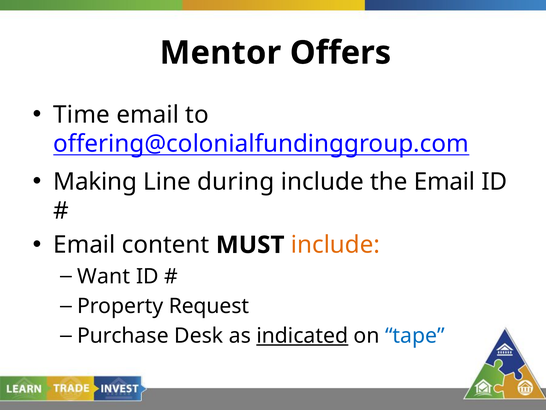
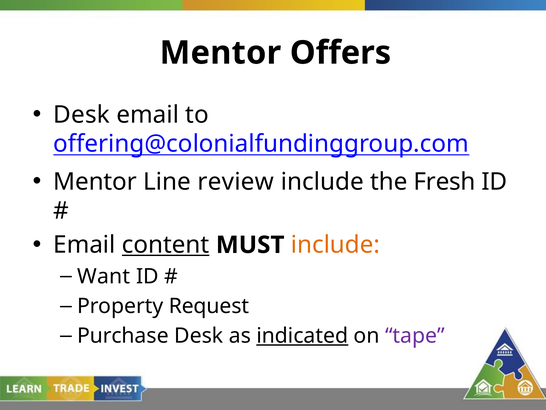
Time: Time -> Desk (82, 115)
Making: Making -> Mentor (95, 182)
during: during -> review (236, 182)
the Email: Email -> Fresh (445, 182)
content underline: none -> present (166, 245)
tape colour: blue -> purple (415, 336)
